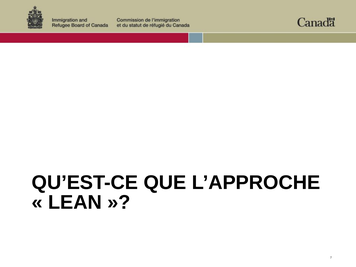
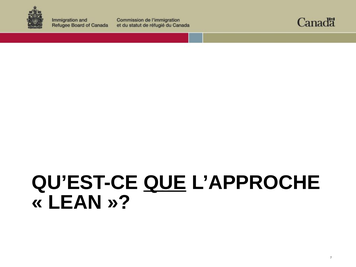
QUE underline: none -> present (165, 183)
